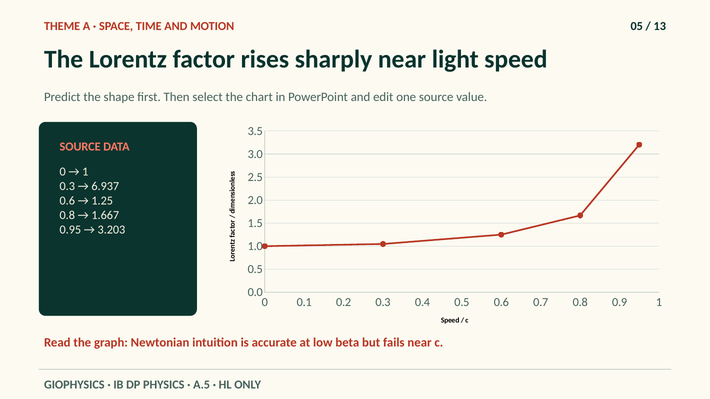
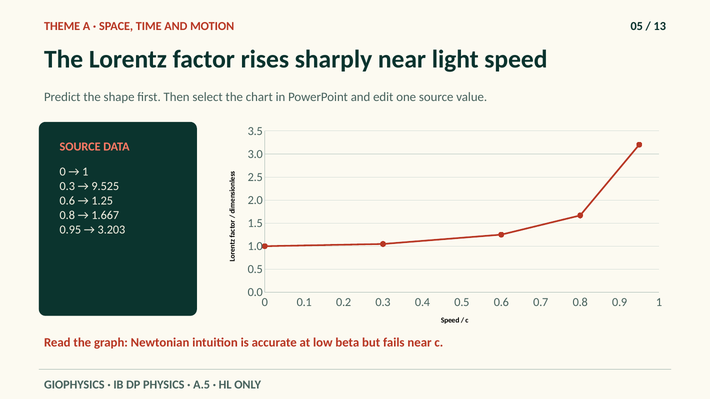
6.937: 6.937 -> 9.525 (105, 186)
